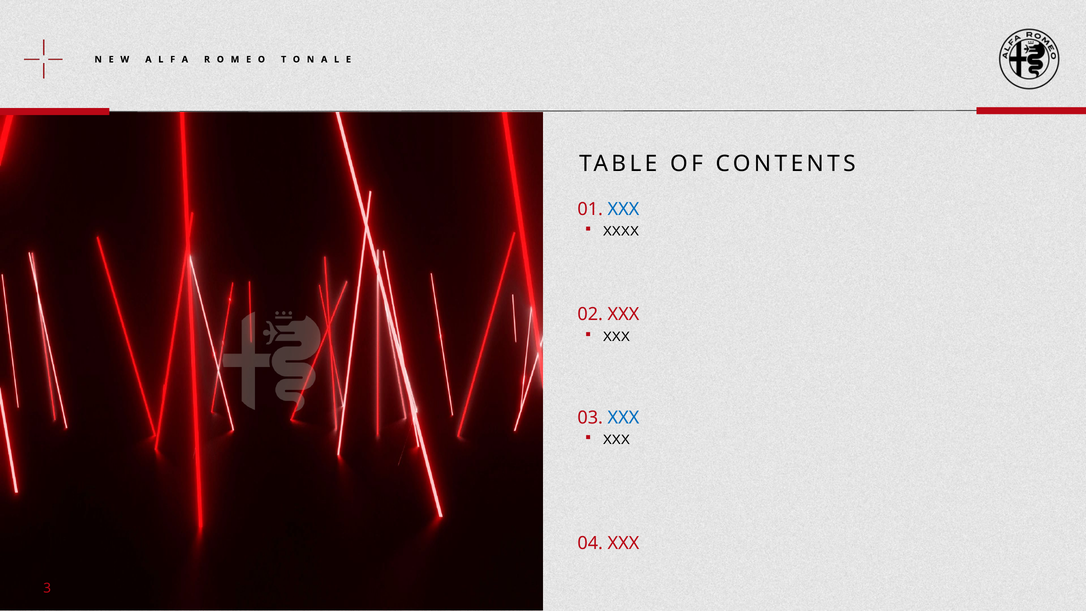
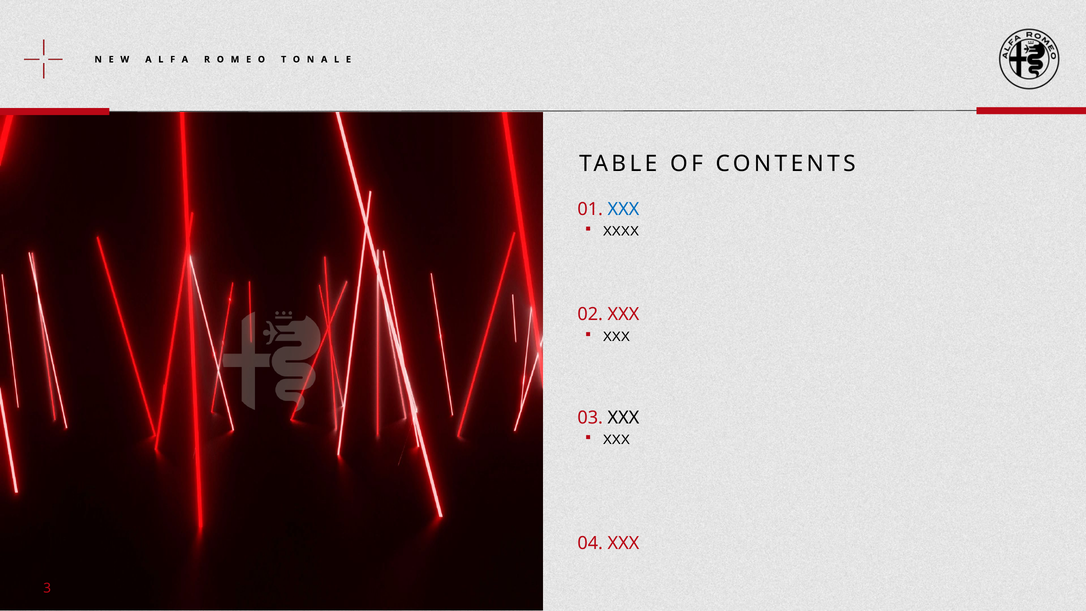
XXX colour: blue -> black (623, 418)
